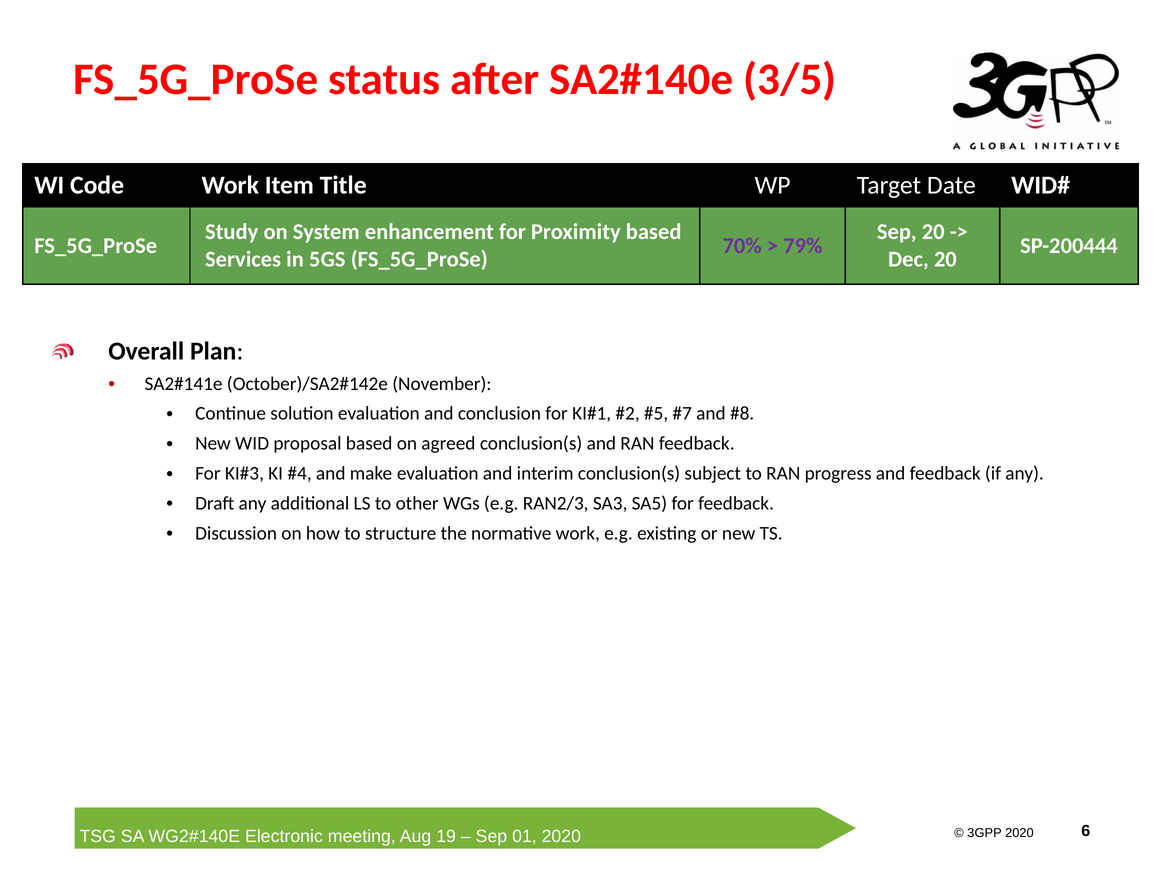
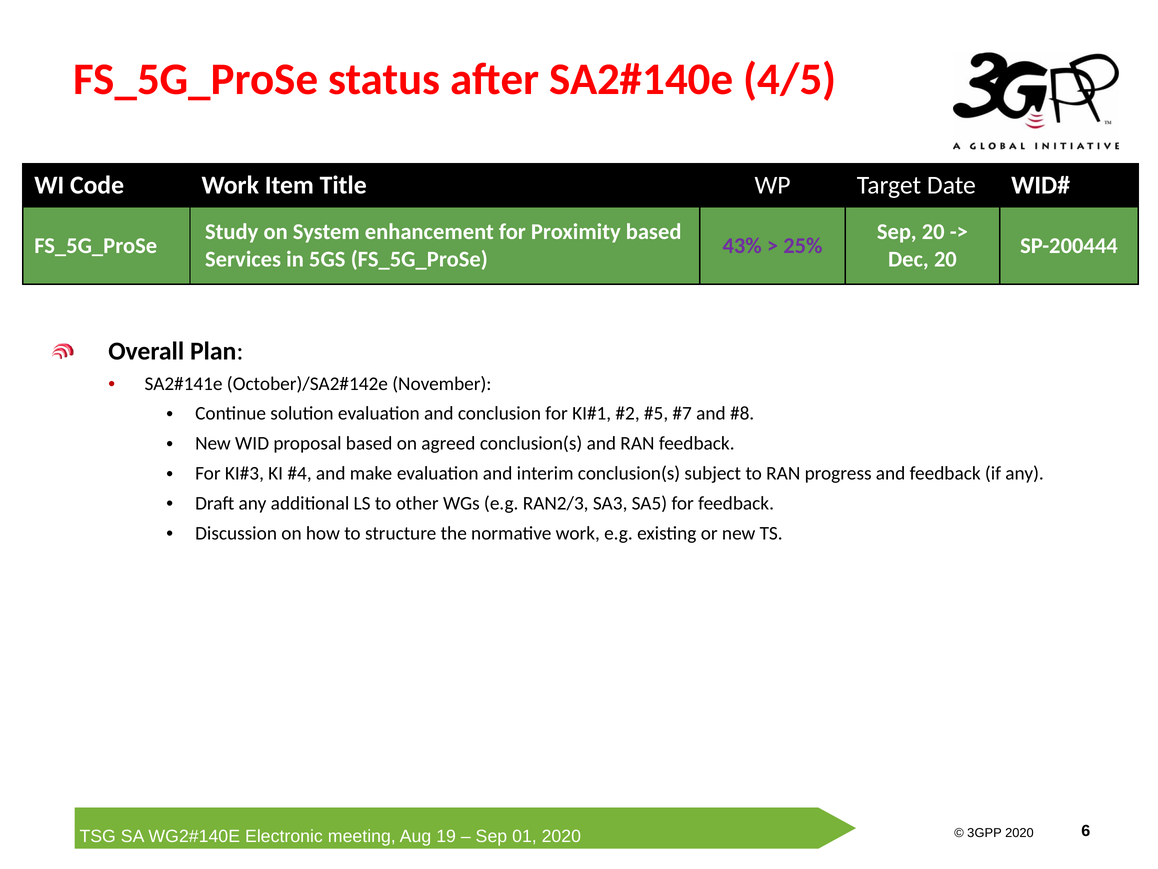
3/5: 3/5 -> 4/5 (790, 79)
70%: 70% -> 43% (742, 246)
79%: 79% -> 25% (803, 246)
